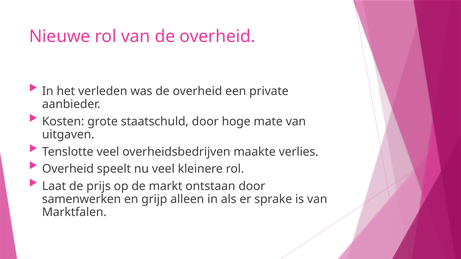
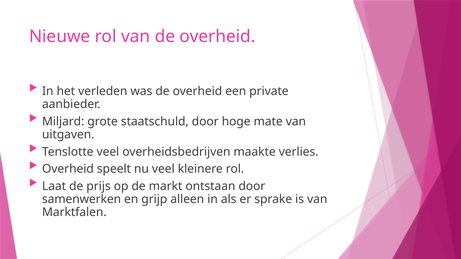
Kosten: Kosten -> Miljard (63, 122)
